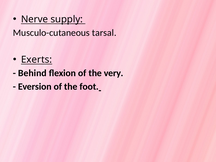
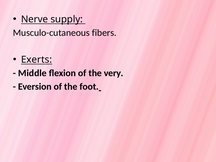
tarsal: tarsal -> fibers (104, 33)
Behind: Behind -> Middle (32, 73)
